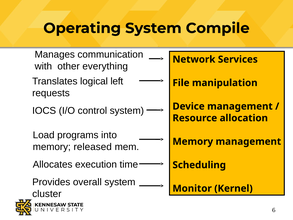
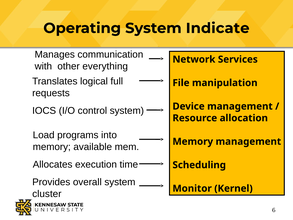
Compile: Compile -> Indicate (218, 28)
left: left -> full (117, 81)
released: released -> available (93, 147)
